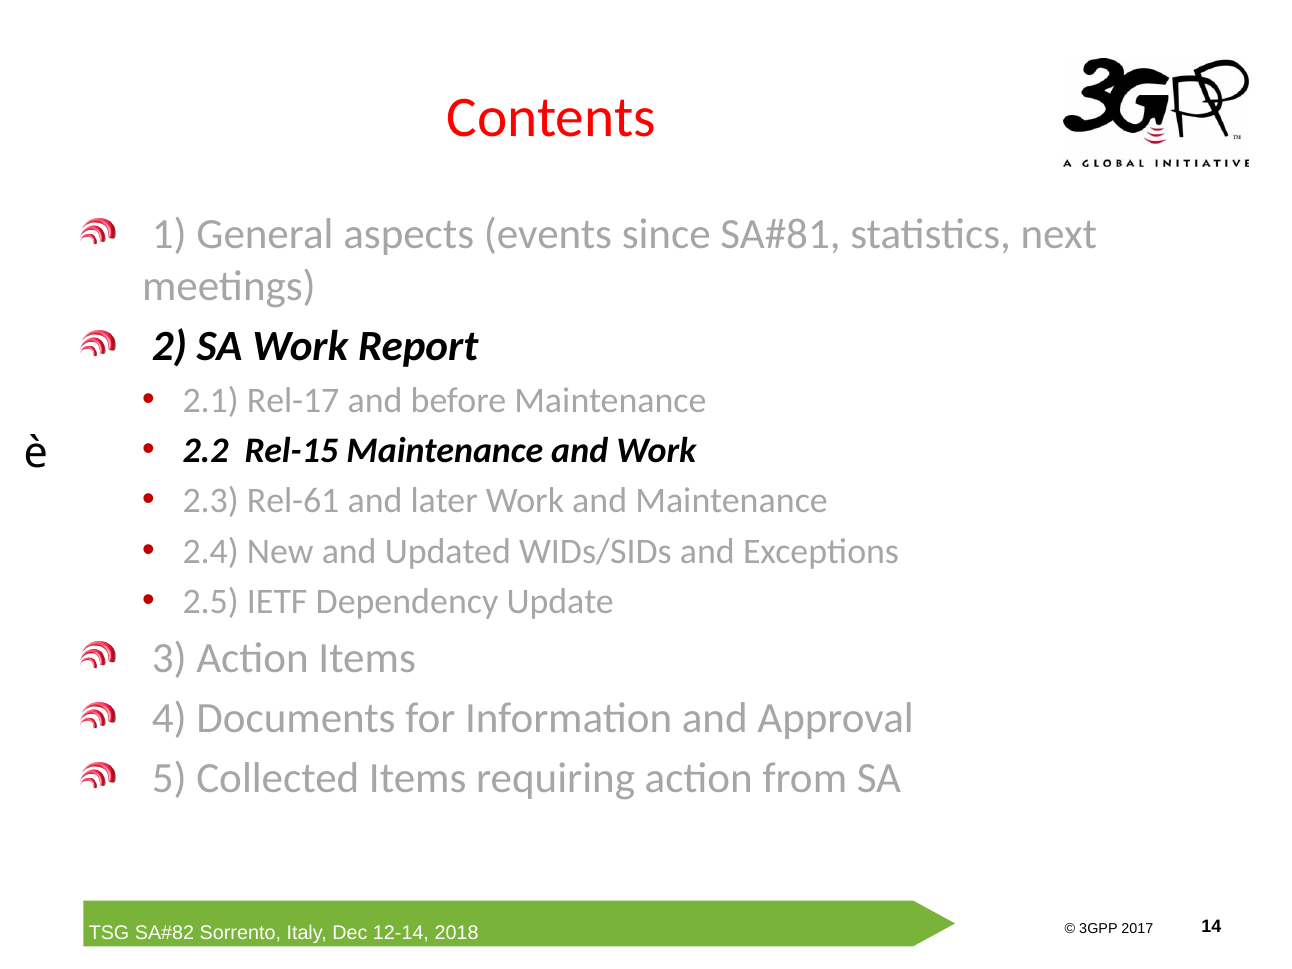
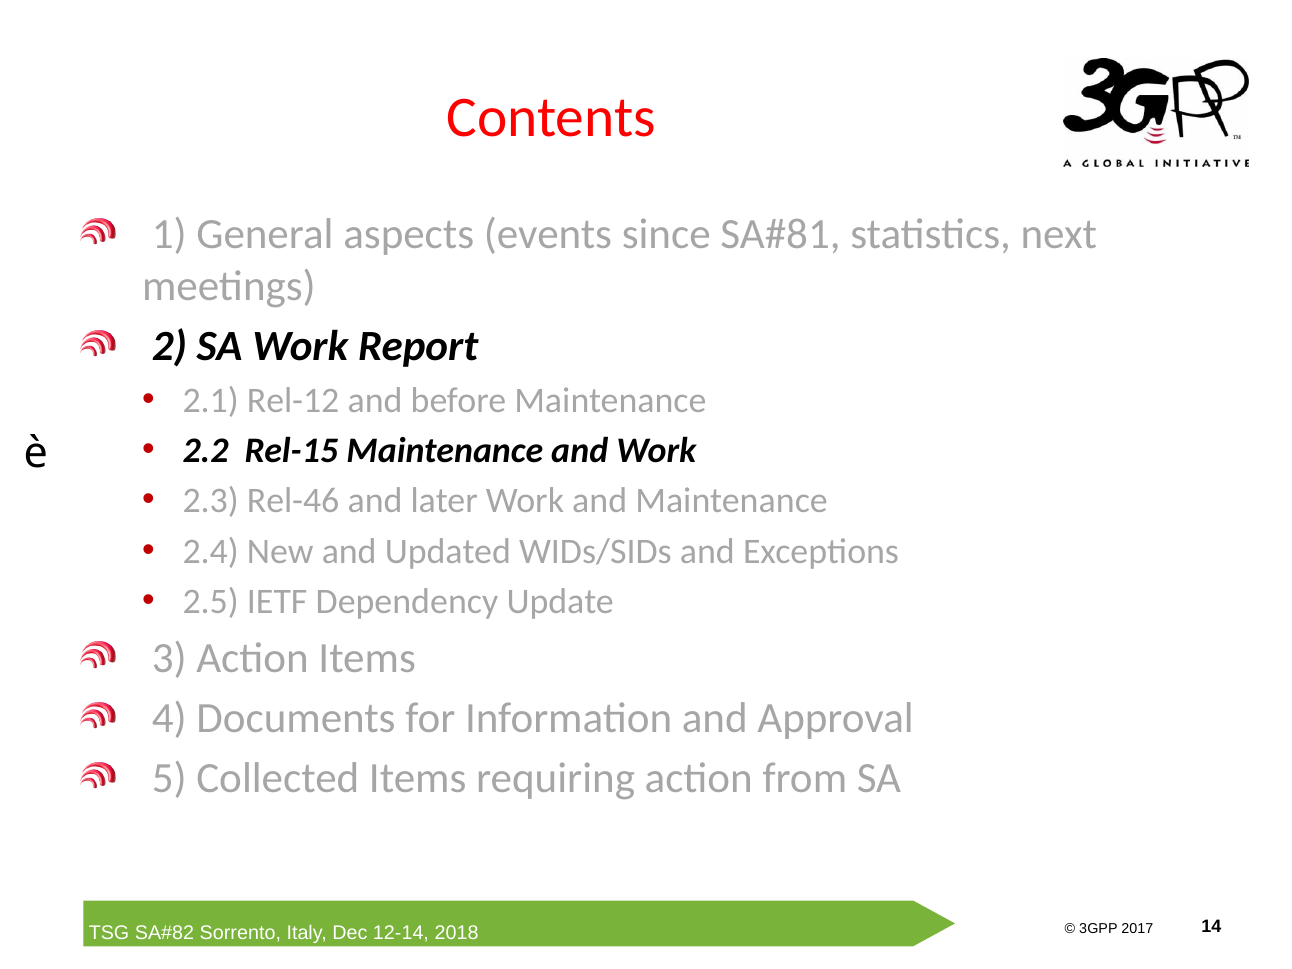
Rel-17: Rel-17 -> Rel-12 (293, 401)
Rel-61: Rel-61 -> Rel-46 (293, 501)
